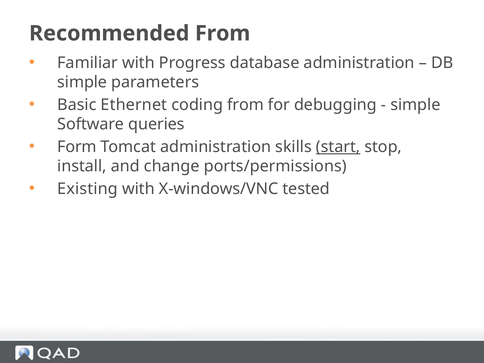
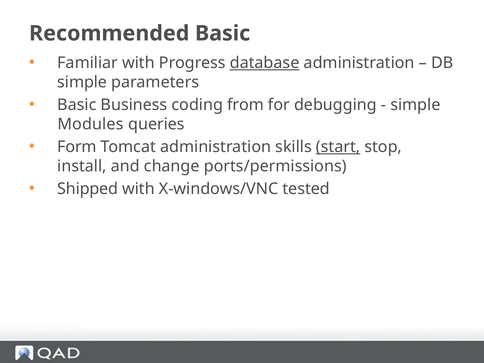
Recommended From: From -> Basic (223, 33)
database underline: none -> present (265, 63)
Ethernet: Ethernet -> Business (134, 105)
Software: Software -> Modules (91, 124)
Existing: Existing -> Shipped (88, 189)
